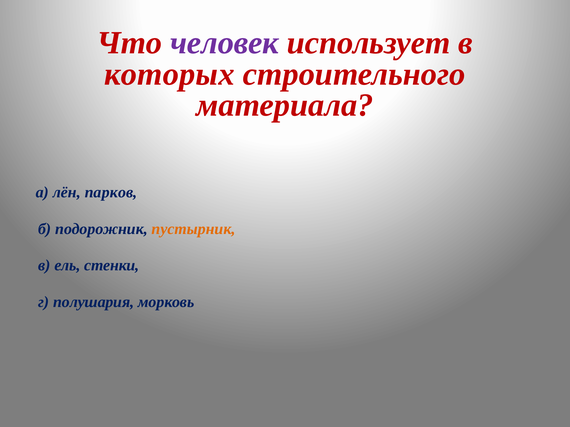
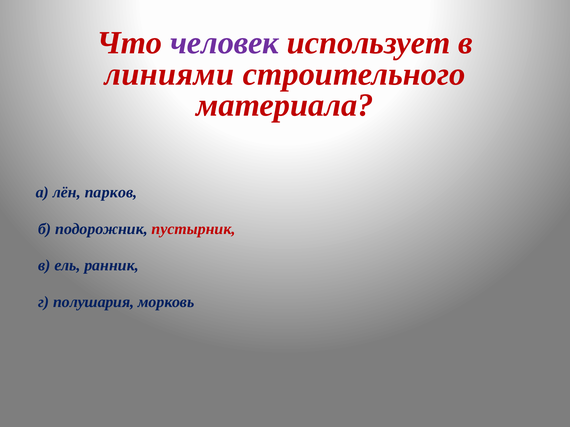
которых: которых -> линиями (169, 74)
пустырник colour: orange -> red (193, 229)
стенки: стенки -> ранник (112, 266)
